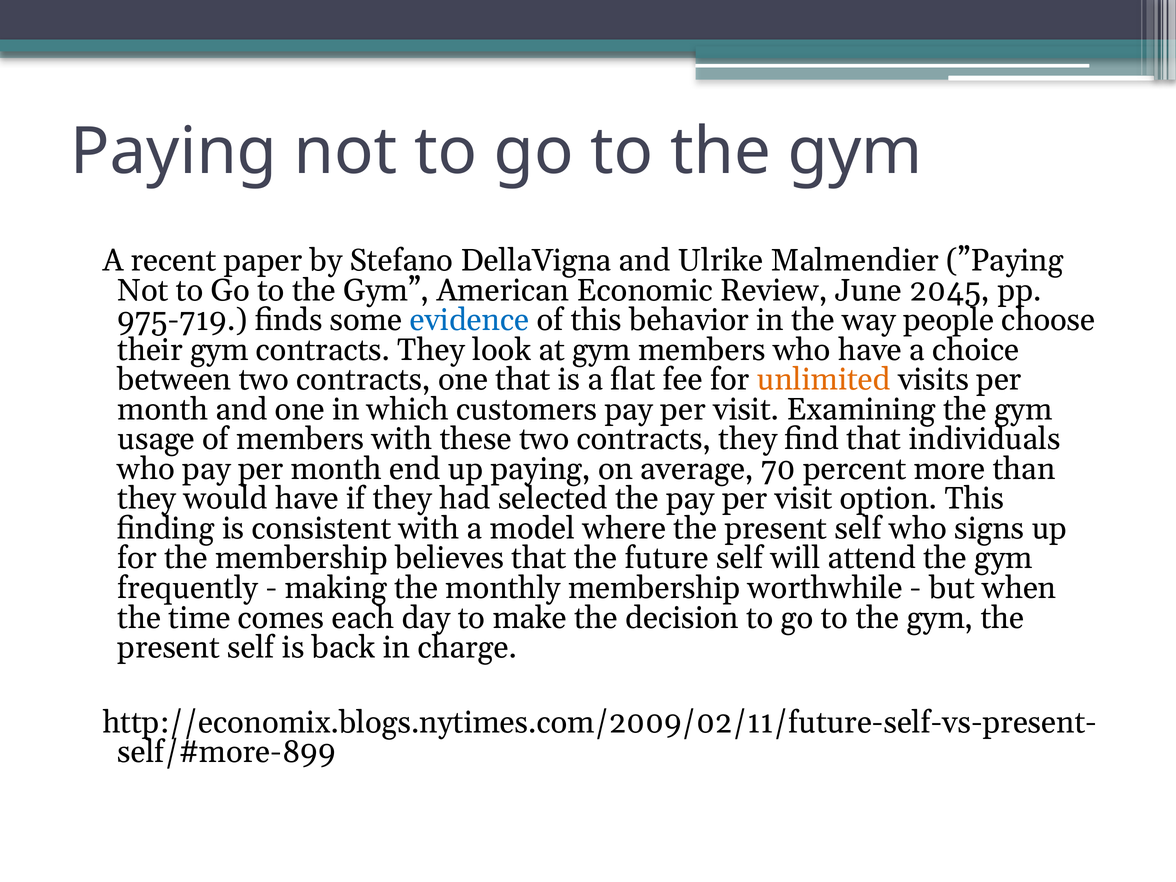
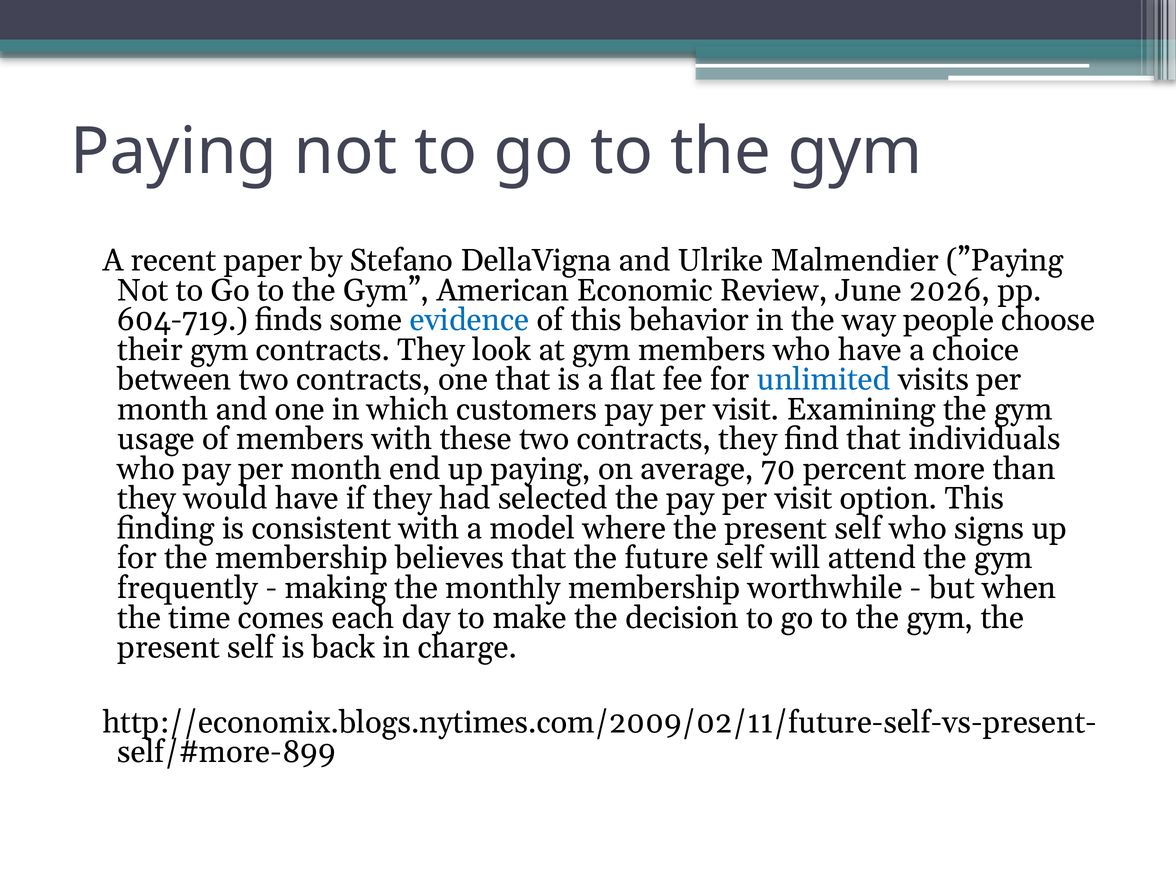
2045: 2045 -> 2026 (950, 290)
975-719: 975-719 -> 604-719 (183, 320)
unlimited colour: orange -> blue (824, 380)
